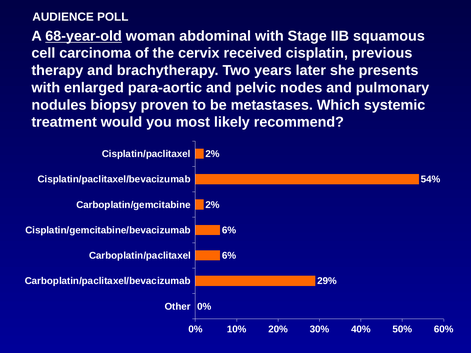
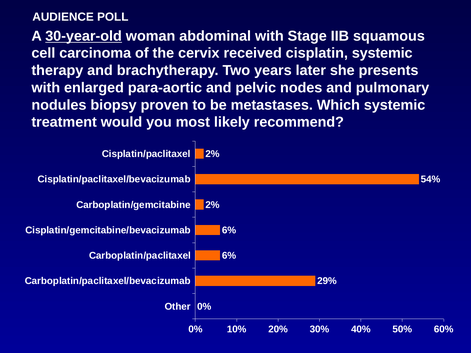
68-year-old: 68-year-old -> 30-year-old (84, 36)
cisplatin previous: previous -> systemic (382, 53)
